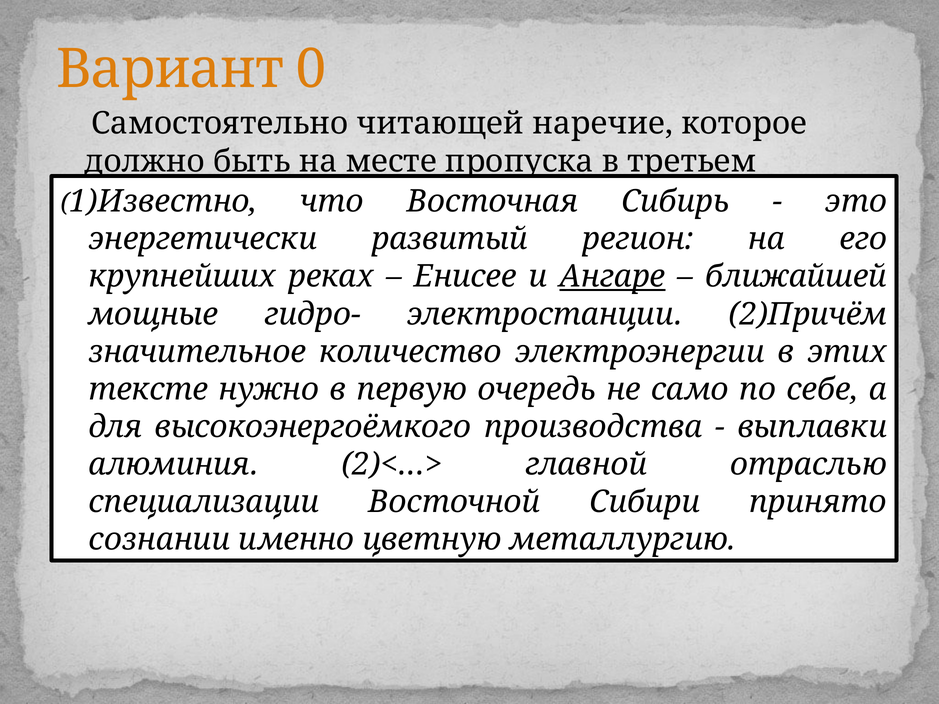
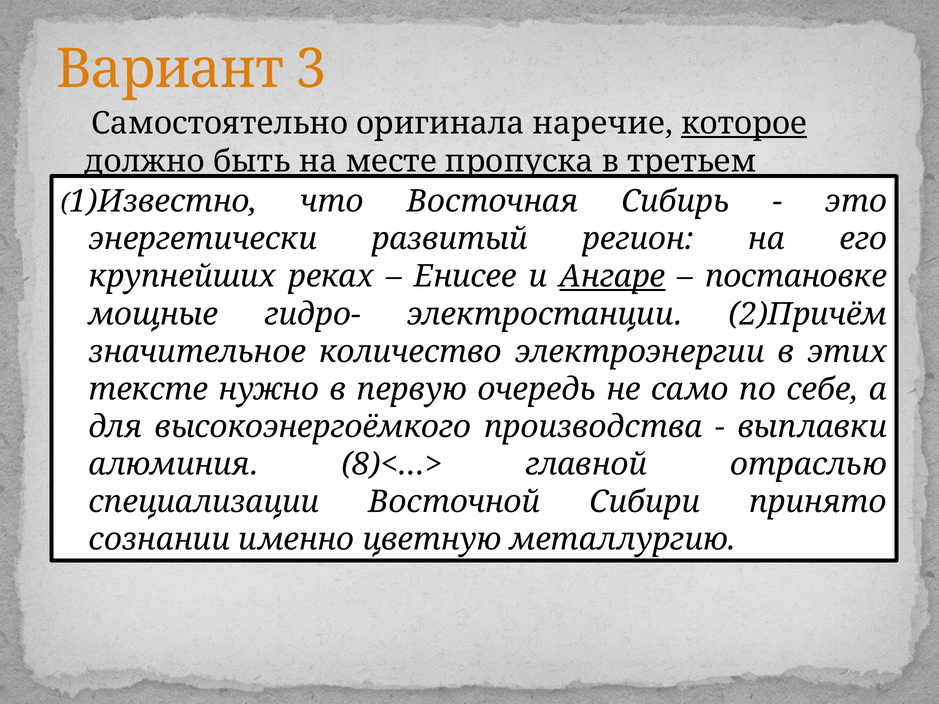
0: 0 -> 3 (311, 69)
читающей: читающей -> оригинала (440, 124)
которое underline: none -> present (744, 124)
ближайшей: ближайшей -> постановке (796, 277)
2)<…>: 2)<…> -> 8)<…> (392, 465)
